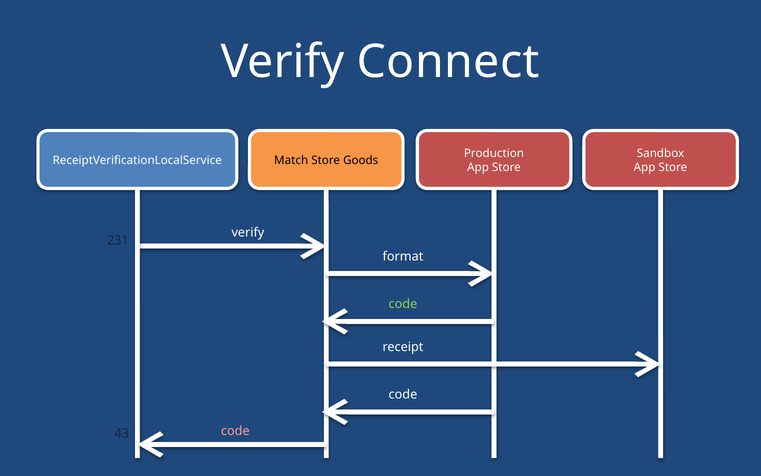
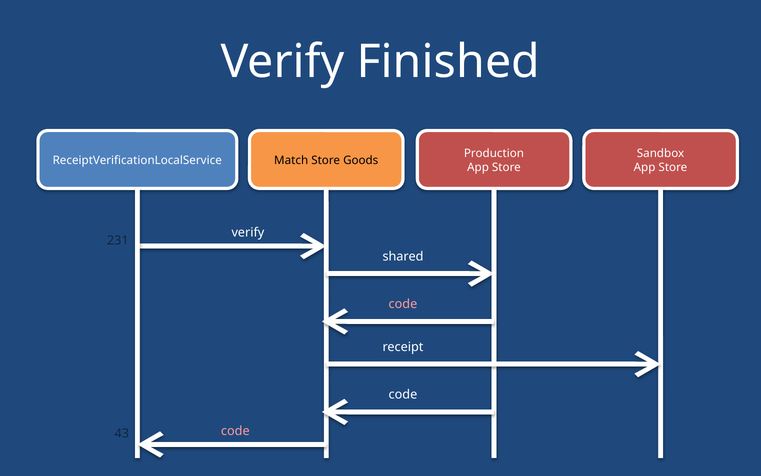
Connect: Connect -> Finished (448, 62)
format: format -> shared (403, 256)
code colour: light green -> pink (403, 304)
